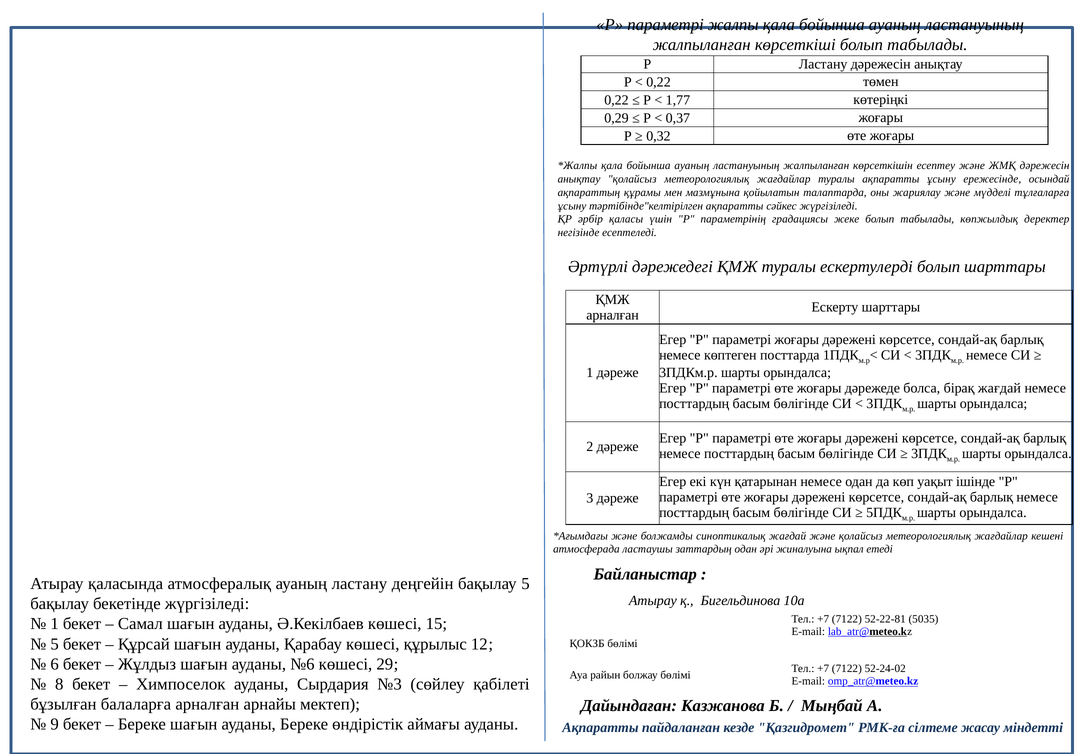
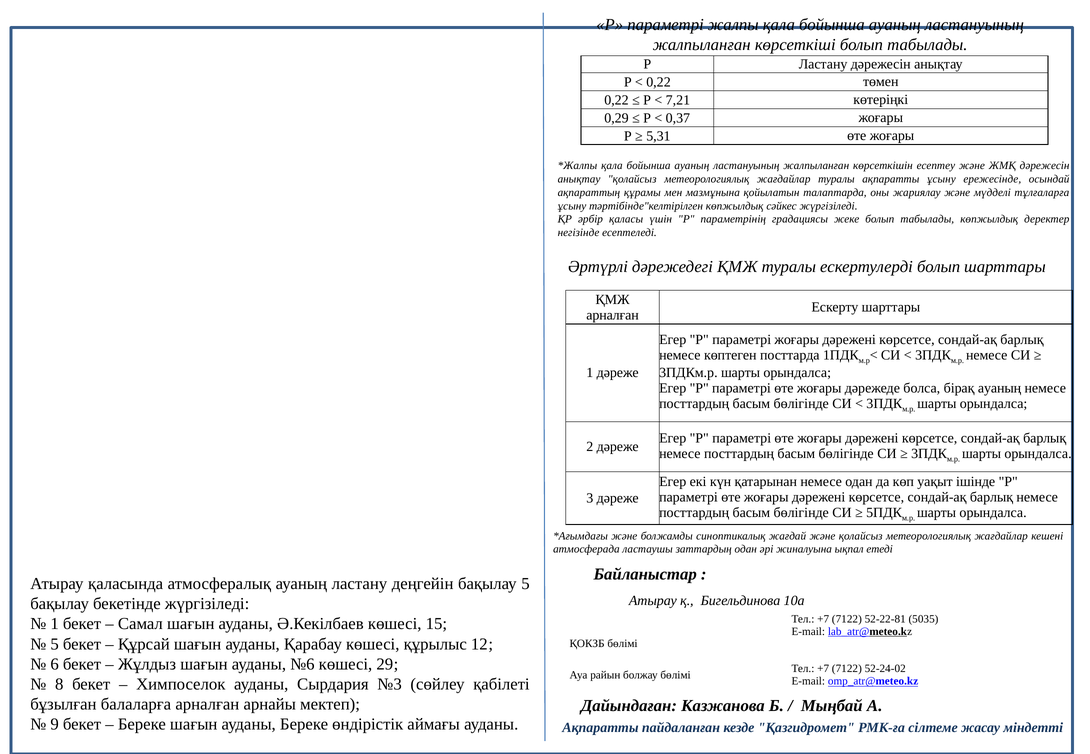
1,77: 1,77 -> 7,21 (678, 100)
0,32: 0,32 -> 5,31 (658, 136)
тәртібінде"келтірілген ақпаратты: ақпаратты -> көпжылдық (735, 206)
бірақ жағдай: жағдай -> ауаның (1000, 389)
